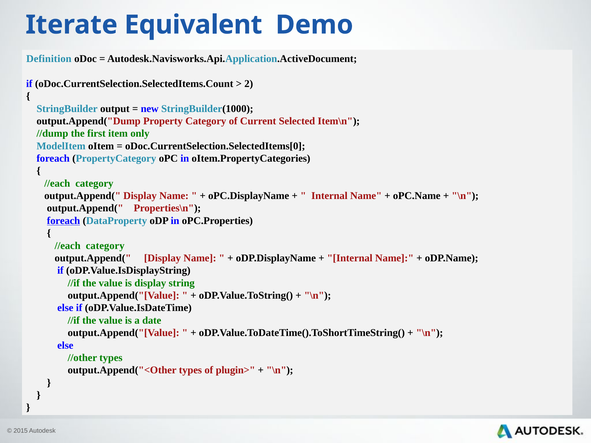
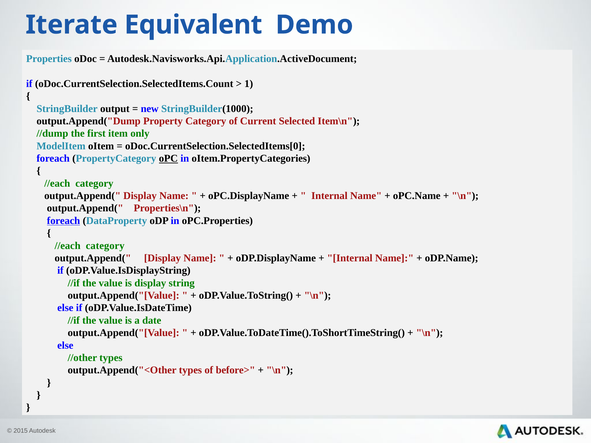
Definition: Definition -> Properties (49, 59)
2: 2 -> 1 (249, 84)
oPC underline: none -> present (168, 158)
plugin>: plugin> -> before> (236, 370)
